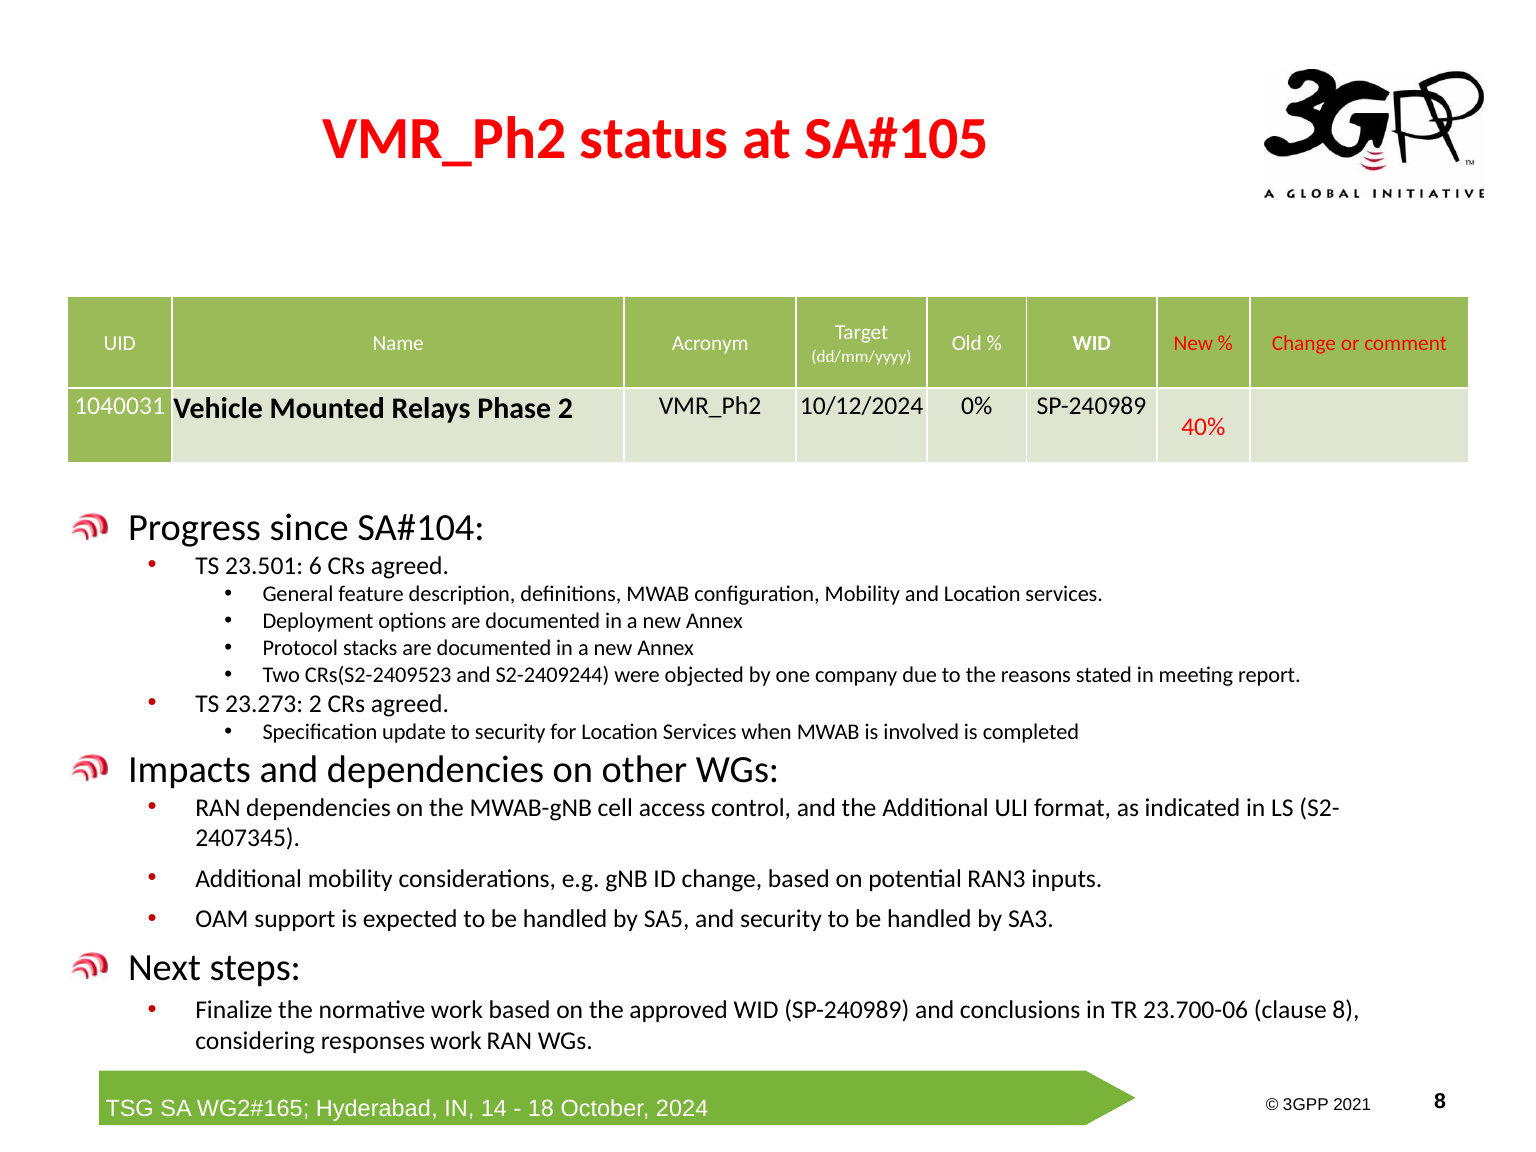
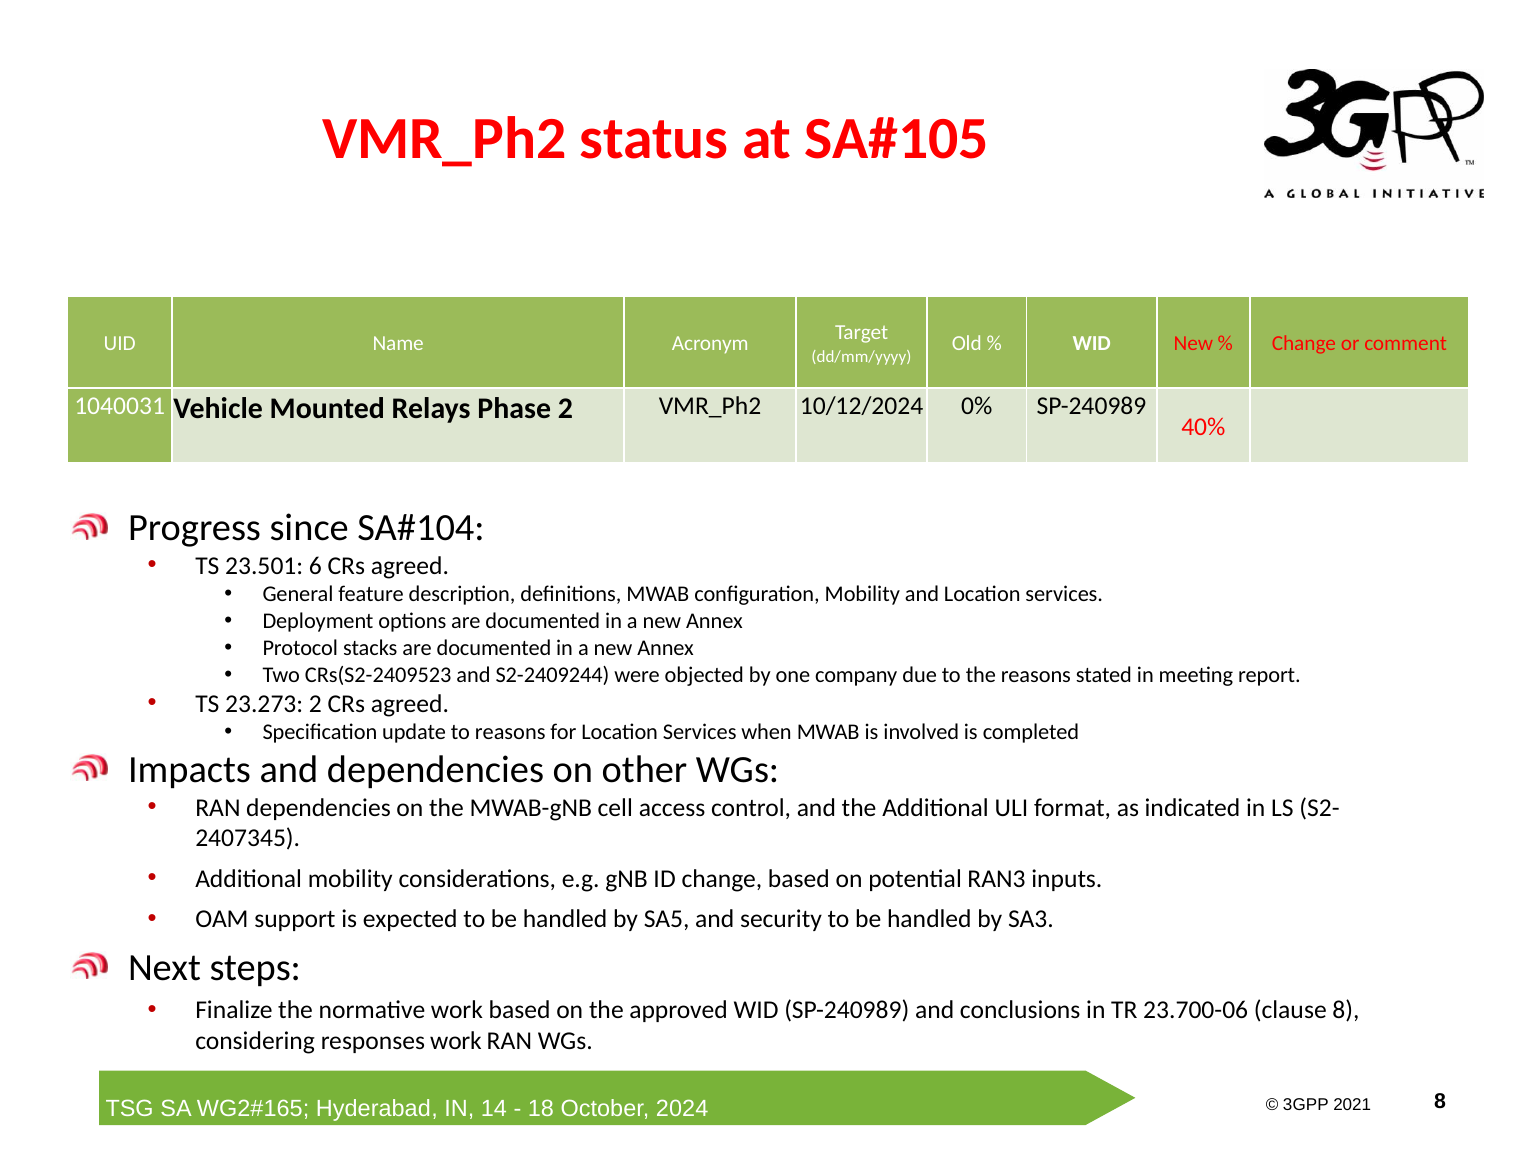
to security: security -> reasons (510, 732)
